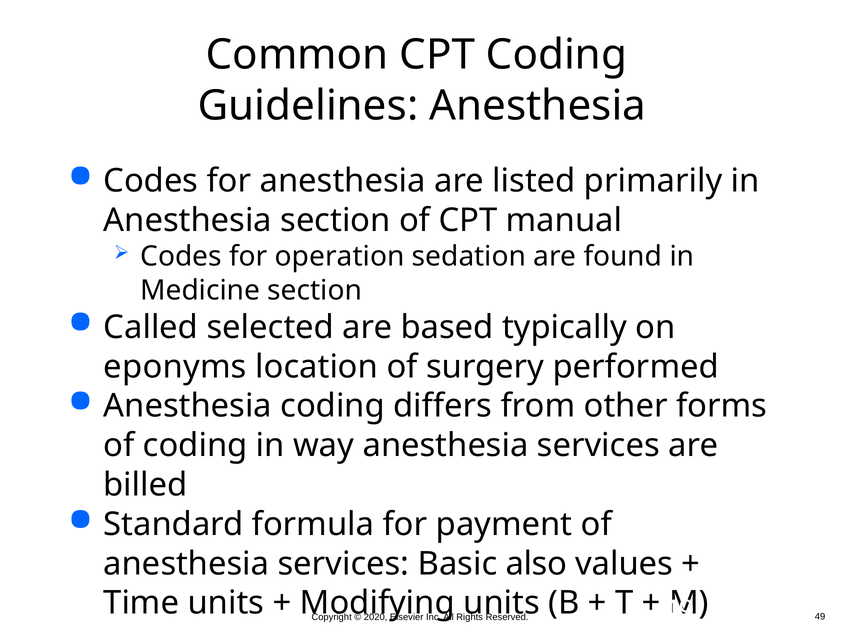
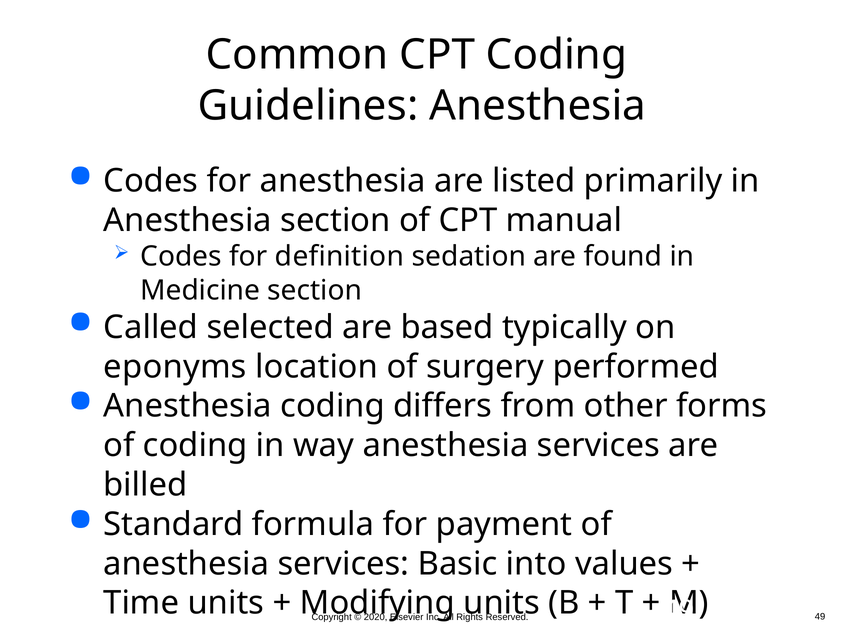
operation: operation -> definition (339, 257)
also: also -> into (536, 564)
